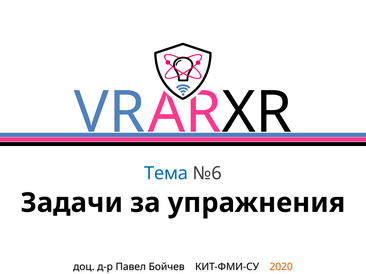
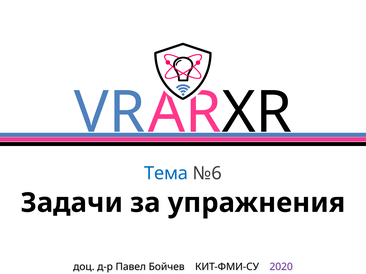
2020 colour: orange -> purple (281, 267)
